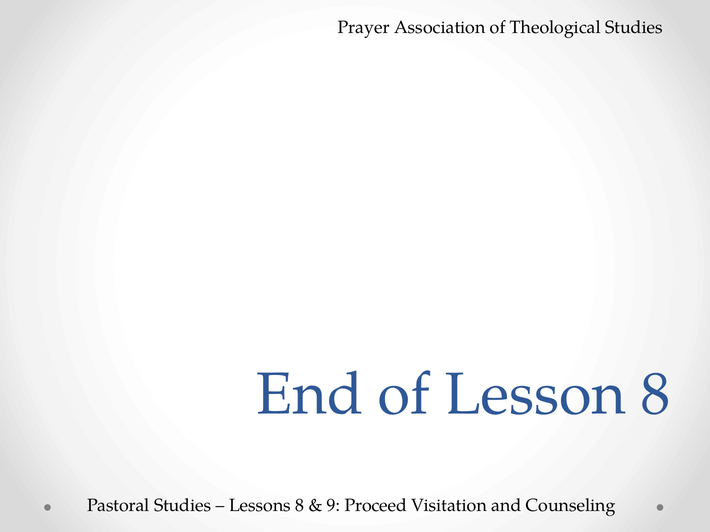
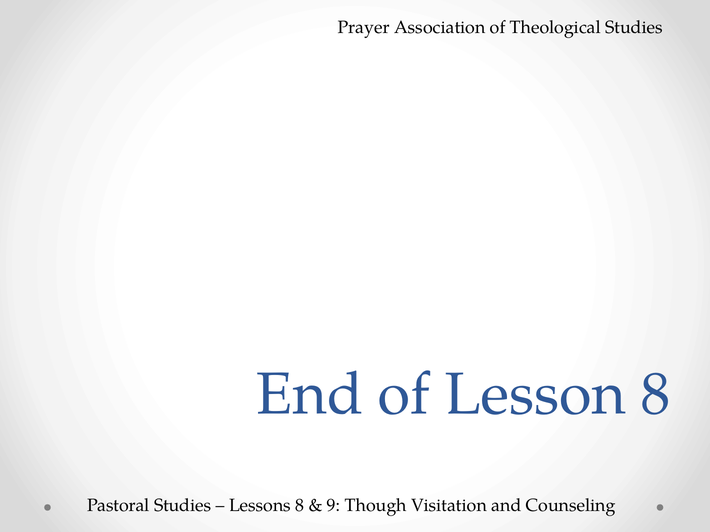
Proceed: Proceed -> Though (376, 506)
